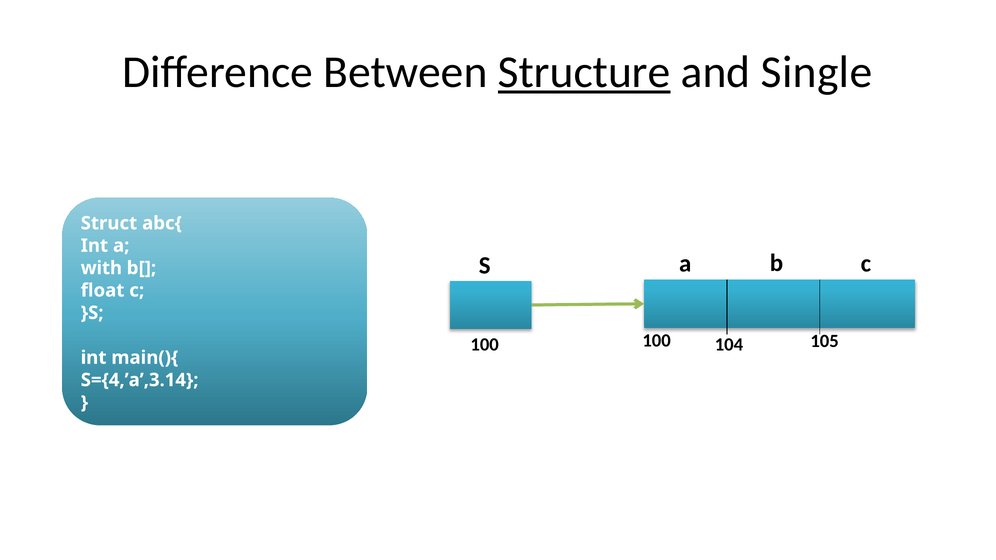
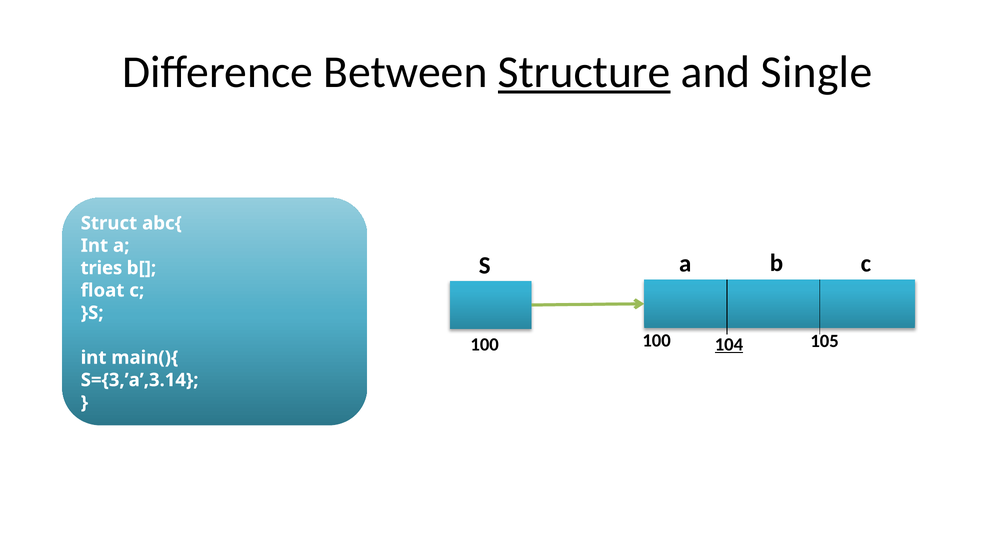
with: with -> tries (101, 268)
104 underline: none -> present (729, 345)
S={4,’a’,3.14: S={4,’a’,3.14 -> S={3,’a’,3.14 (140, 380)
